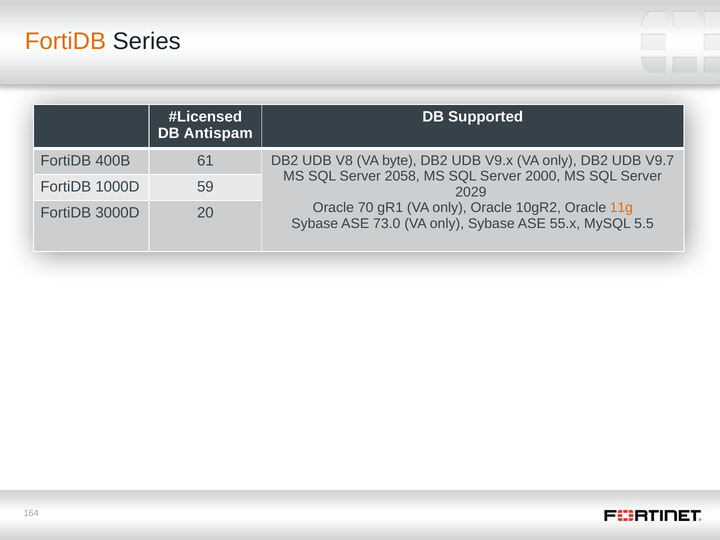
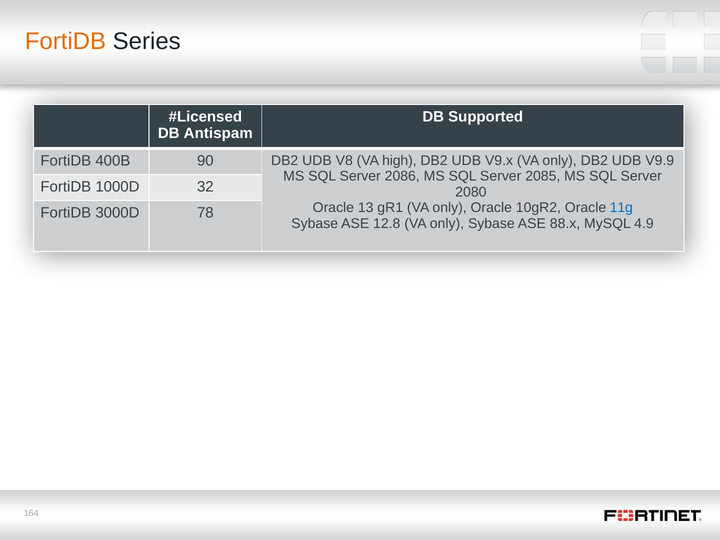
61: 61 -> 90 (205, 161)
byte: byte -> high (399, 160)
V9.7: V9.7 -> V9.9 (660, 160)
2058: 2058 -> 2086 (402, 176)
2000: 2000 -> 2085 (543, 176)
59: 59 -> 32 (205, 187)
2029: 2029 -> 2080 (471, 192)
70: 70 -> 13 (366, 208)
11g colour: orange -> blue (621, 208)
20: 20 -> 78 (205, 213)
73.0: 73.0 -> 12.8 (387, 223)
55.x: 55.x -> 88.x (565, 223)
5.5: 5.5 -> 4.9 (644, 223)
